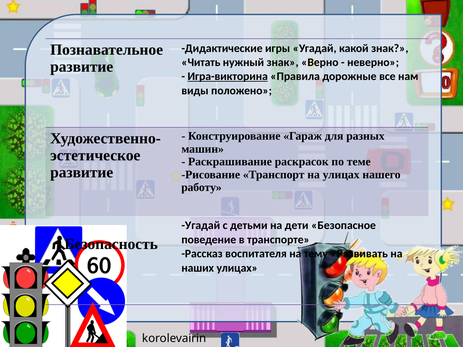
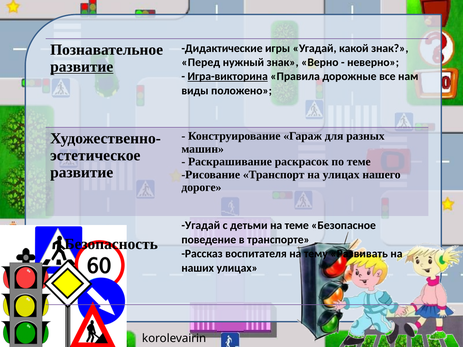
Читать: Читать -> Перед (201, 62)
развитие underline: none -> present (82, 67)
работу: работу -> дороге (201, 188)
на дети: дети -> теме (297, 226)
